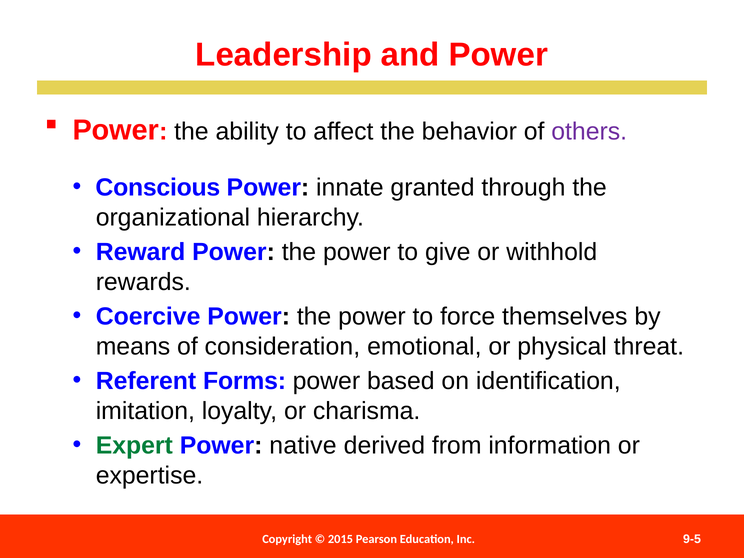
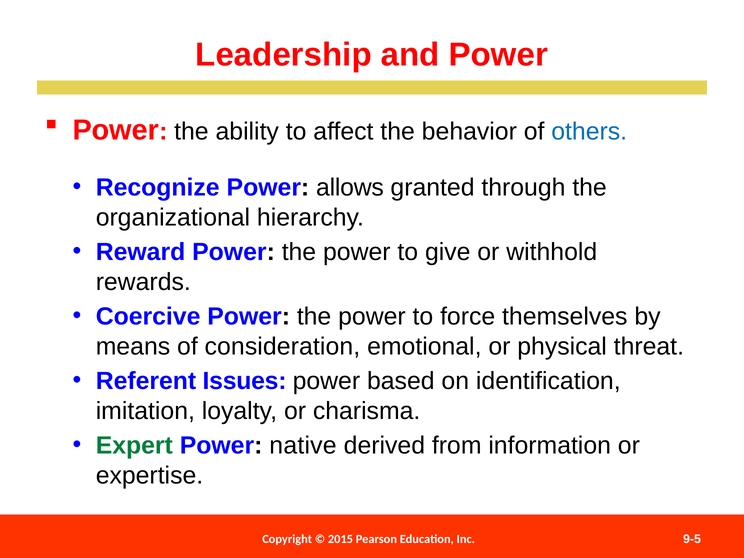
others colour: purple -> blue (589, 131)
Conscious: Conscious -> Recognize (158, 188)
innate: innate -> allows (350, 188)
Forms: Forms -> Issues (245, 381)
